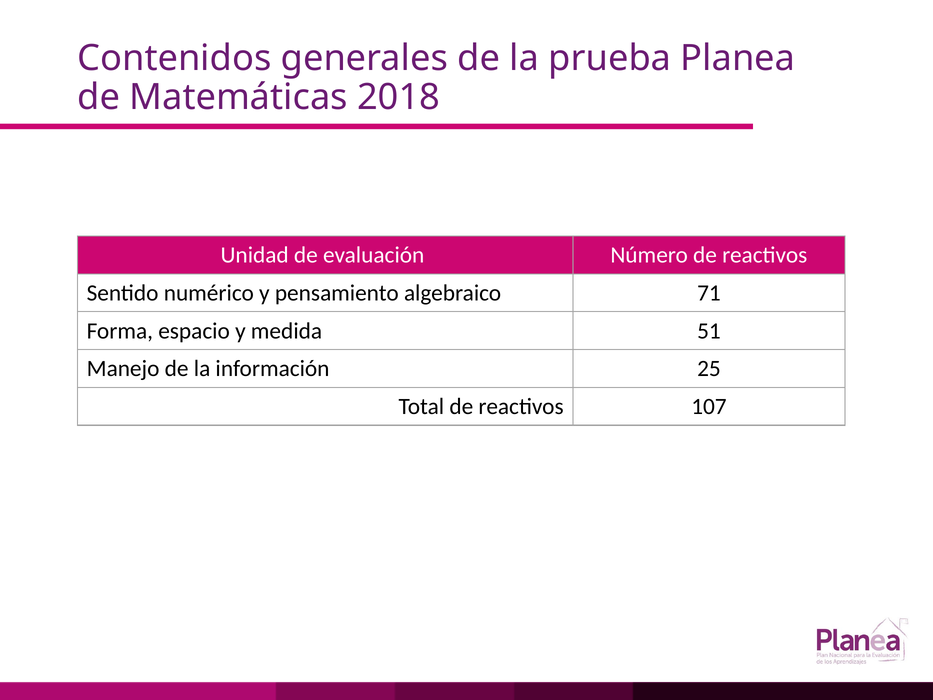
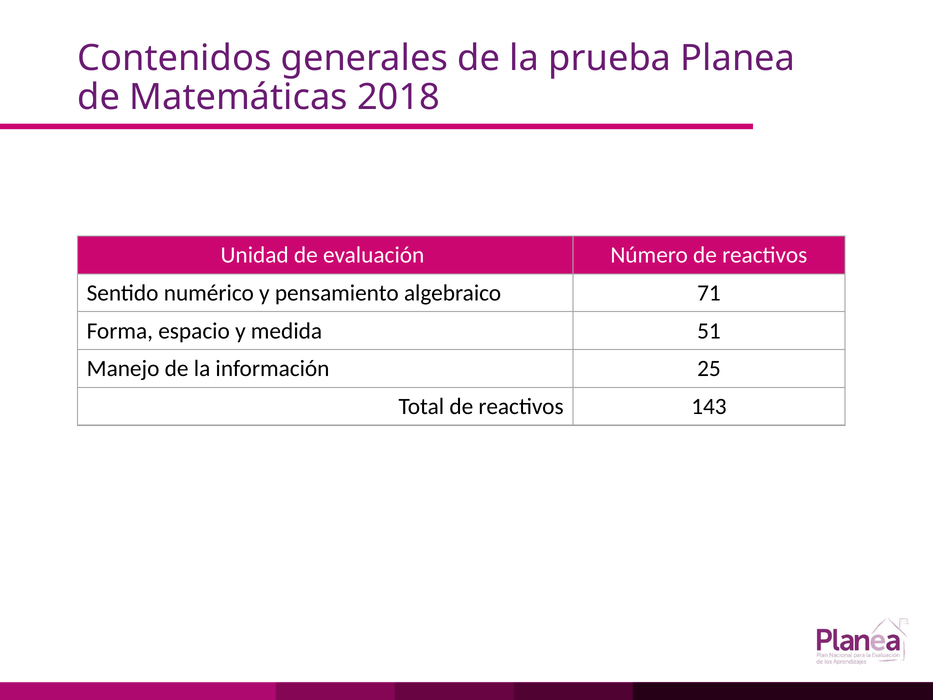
107: 107 -> 143 (709, 406)
